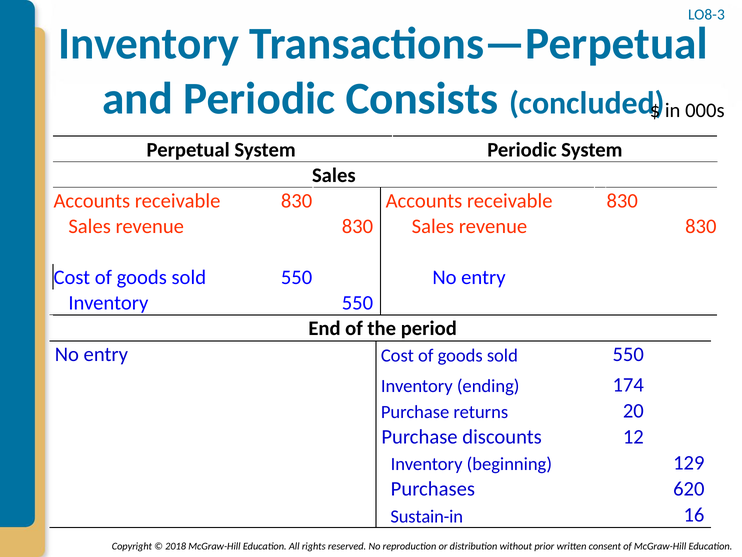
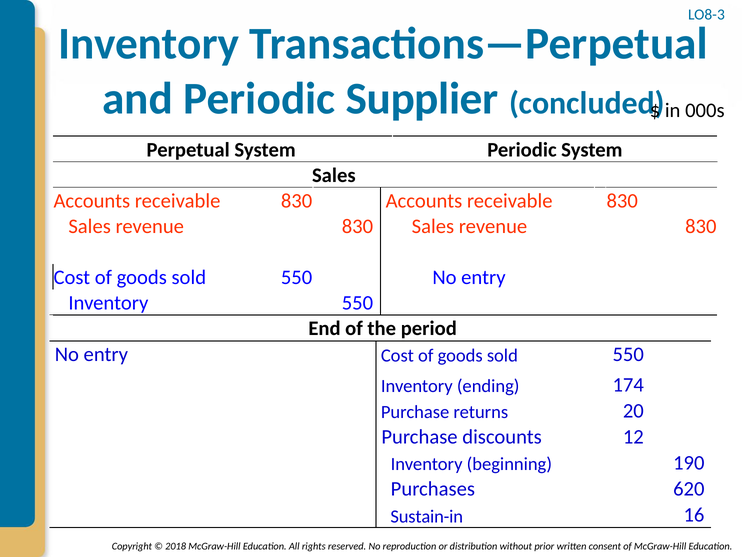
Consists: Consists -> Supplier (422, 98)
129: 129 -> 190 (689, 463)
